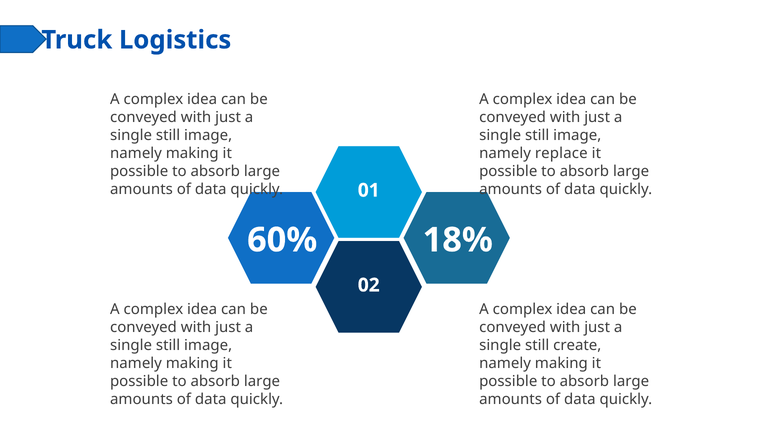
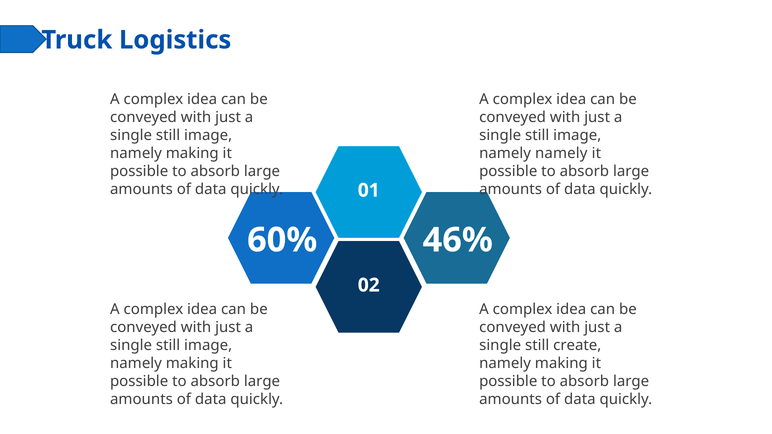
namely replace: replace -> namely (561, 154)
18%: 18% -> 46% (458, 240)
